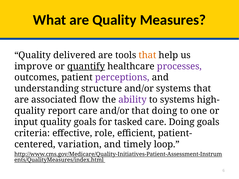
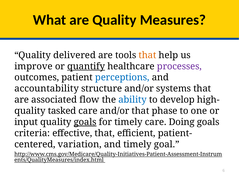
perceptions colour: purple -> blue (122, 78)
understanding: understanding -> accountability (47, 89)
ability colour: purple -> blue (133, 100)
to systems: systems -> develop (177, 100)
report: report -> tasked (62, 111)
that doing: doing -> phase (165, 111)
goals underline: none -> present (85, 122)
for tasked: tasked -> timely (128, 122)
effective role: role -> that (105, 133)
loop: loop -> goal (167, 145)
